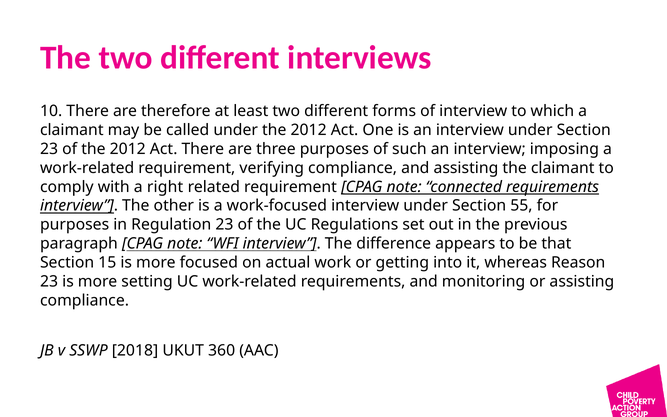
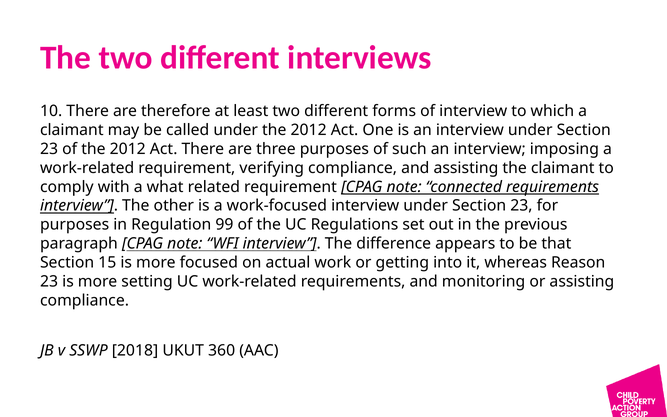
right: right -> what (165, 187)
55: 55 -> 23 (521, 206)
Regulation 23: 23 -> 99 (224, 225)
